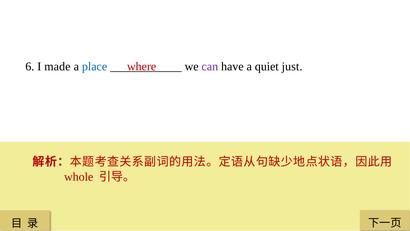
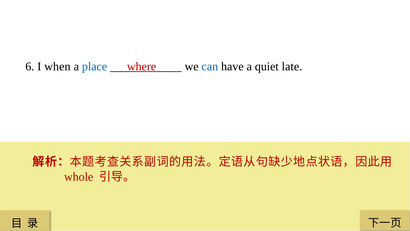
made: made -> when (57, 66)
can colour: purple -> blue (210, 66)
just: just -> late (292, 66)
